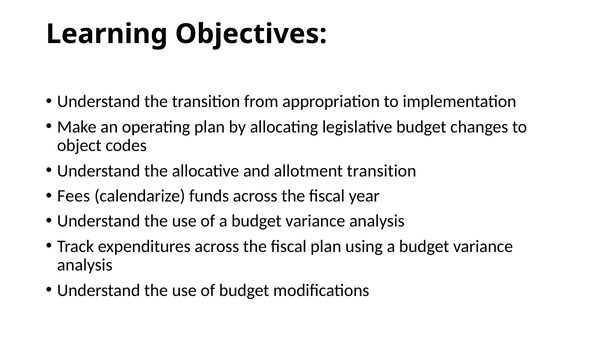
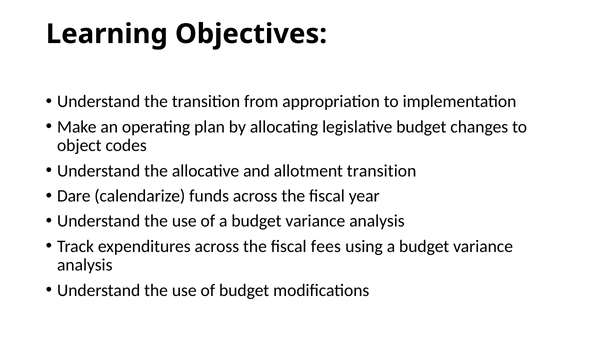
Fees: Fees -> Dare (74, 196)
fiscal plan: plan -> fees (326, 246)
